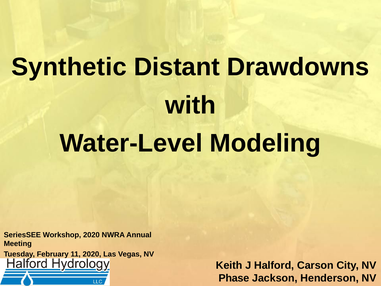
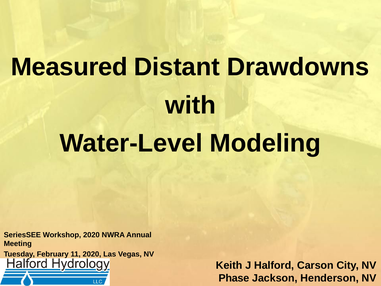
Synthetic: Synthetic -> Measured (69, 67)
